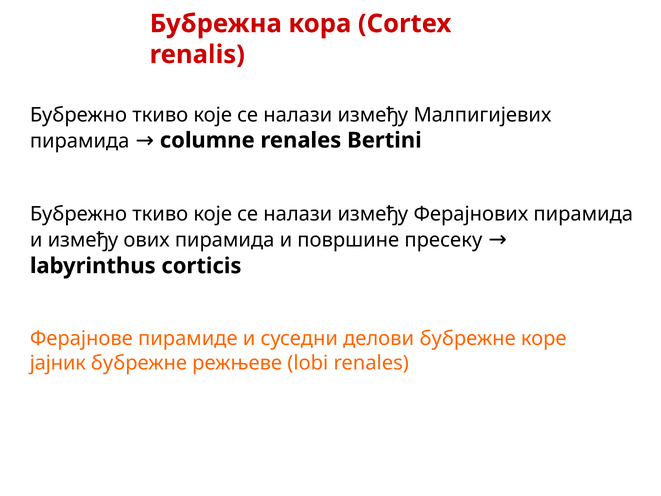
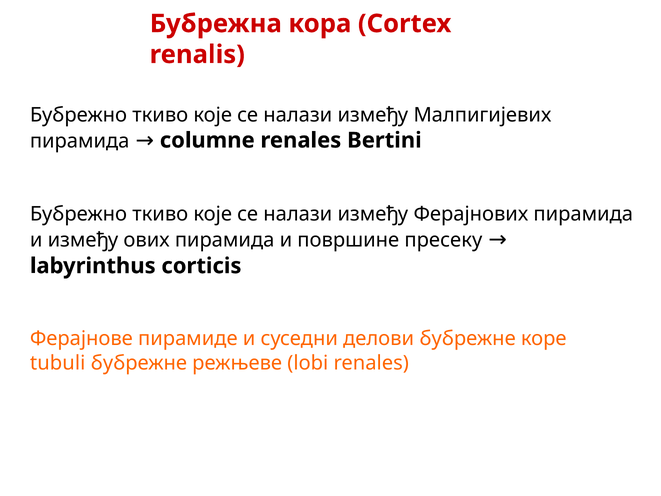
јајник: јајник -> tubuli (58, 363)
